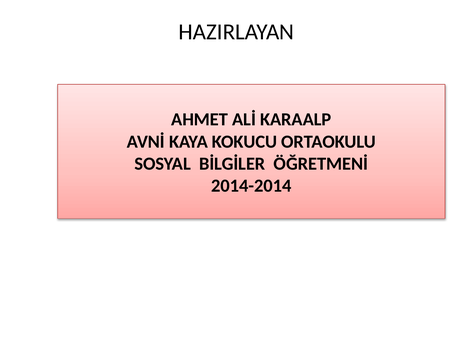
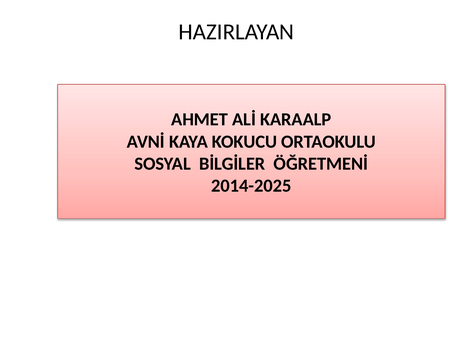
2014-2014: 2014-2014 -> 2014-2025 (251, 186)
